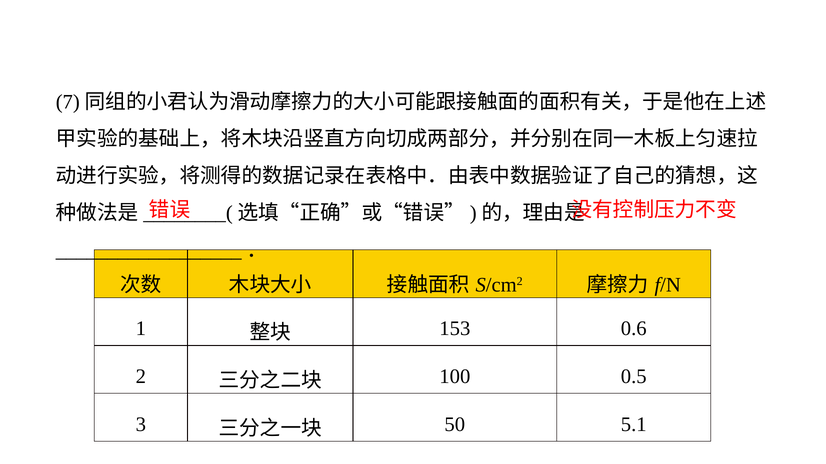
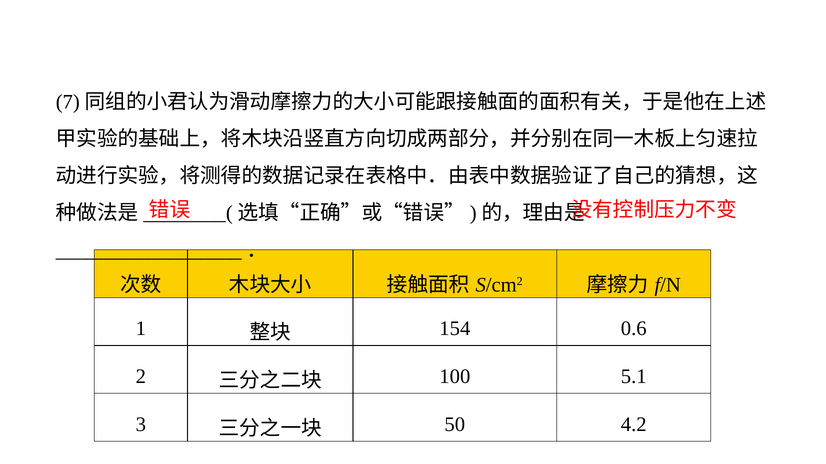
153: 153 -> 154 (455, 329)
0.5: 0.5 -> 5.1 (634, 377)
5.1: 5.1 -> 4.2 (634, 425)
